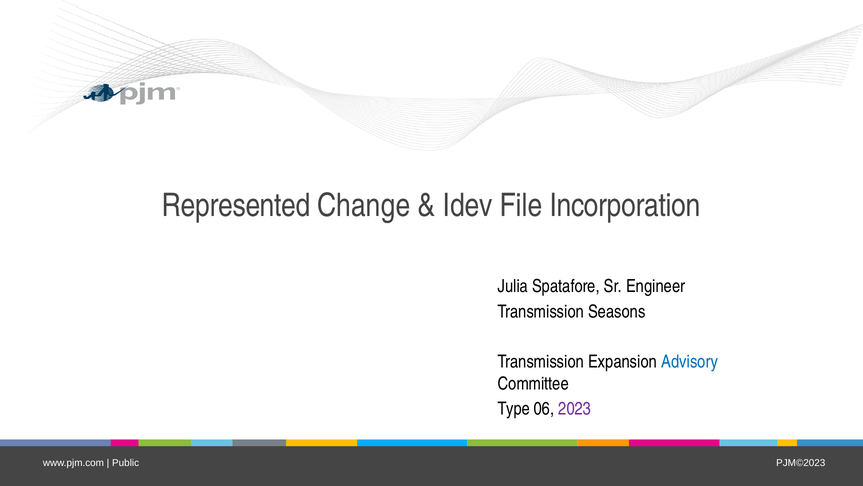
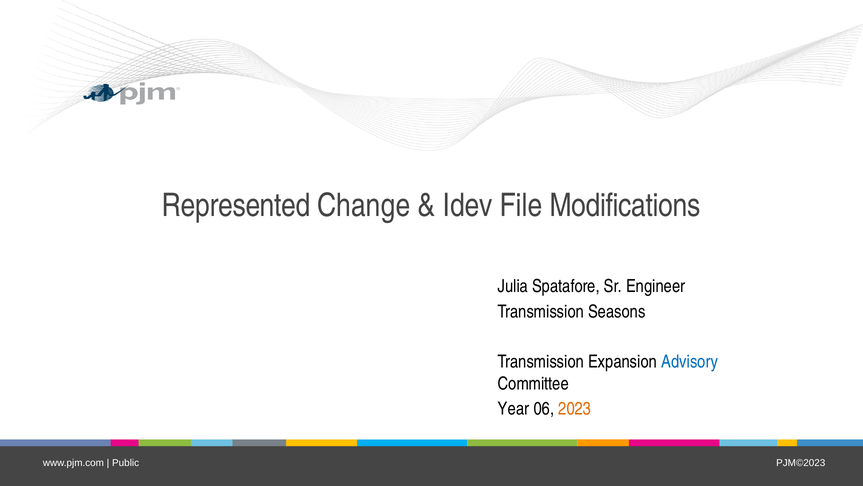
Incorporation: Incorporation -> Modifications (625, 205)
Type: Type -> Year (514, 408)
2023 colour: purple -> orange (575, 408)
